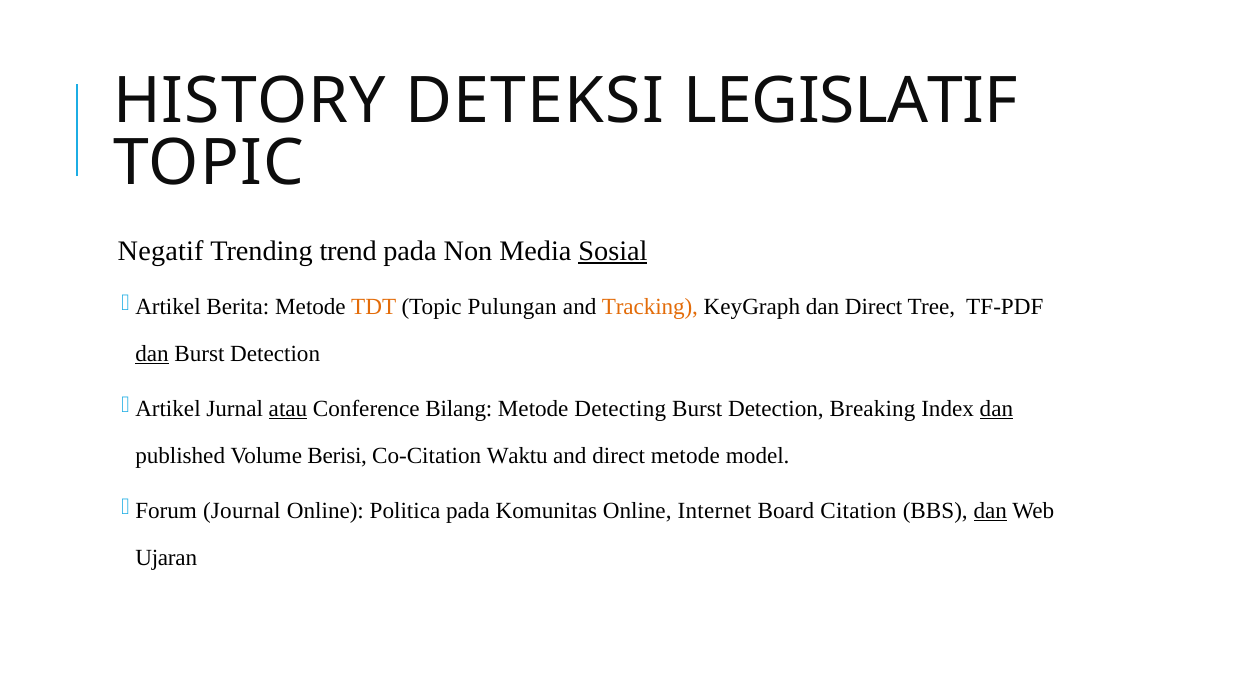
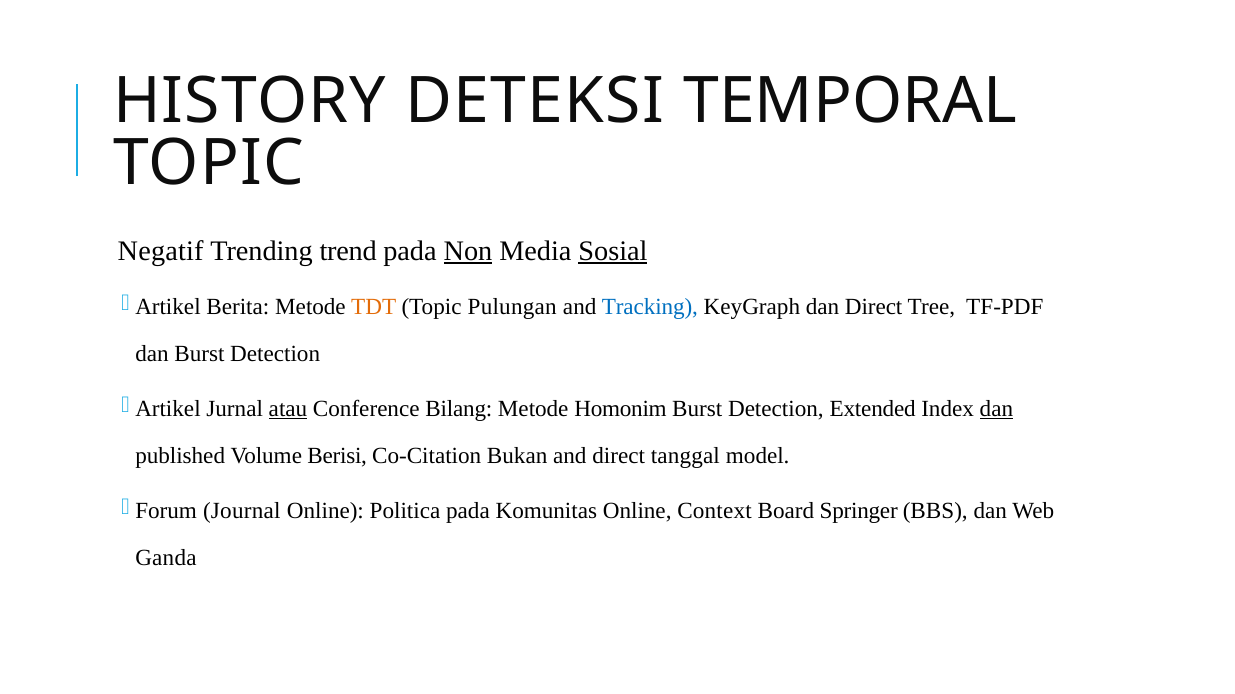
LEGISLATIF: LEGISLATIF -> TEMPORAL (850, 102)
Non underline: none -> present (468, 251)
Tracking colour: orange -> blue (650, 307)
dan underline: present -> none (152, 354)
Detecting: Detecting -> Homonim (621, 409)
Breaking: Breaking -> Extended (873, 409)
Waktu: Waktu -> Bukan (517, 456)
direct metode: metode -> tanggal (685, 456)
Internet: Internet -> Context (715, 511)
Citation: Citation -> Springer (859, 511)
dan underline: present -> none (990, 511)
Ujaran: Ujaran -> Ganda (166, 558)
